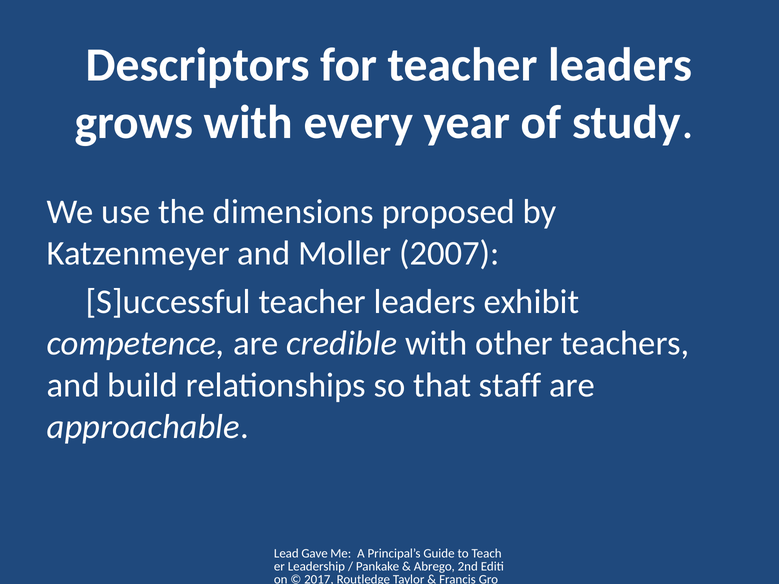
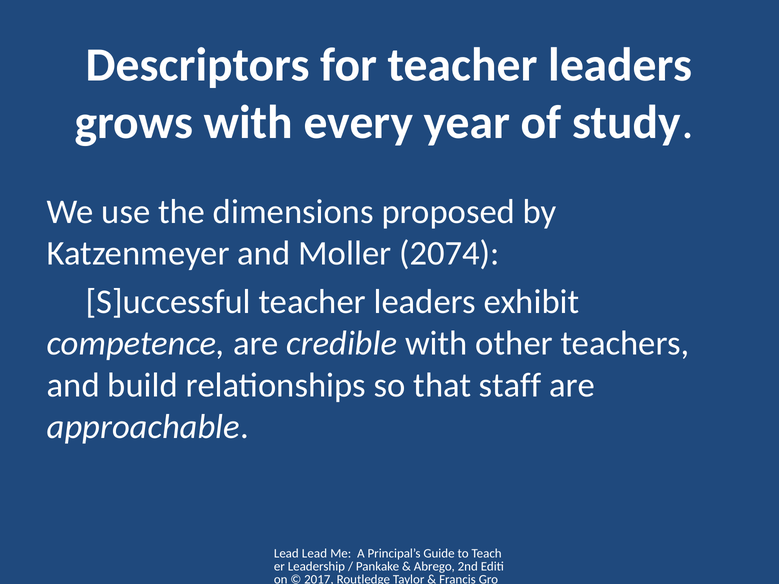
2007: 2007 -> 2074 (449, 254)
Lead Gave: Gave -> Lead (314, 554)
